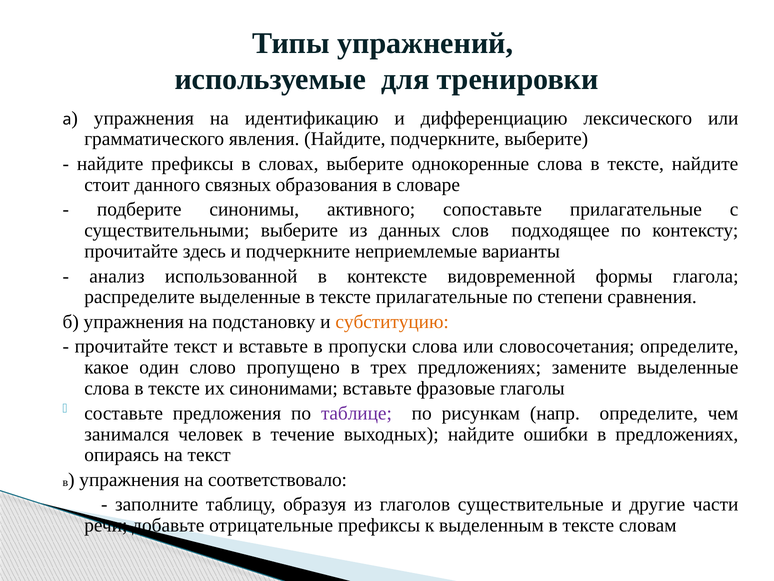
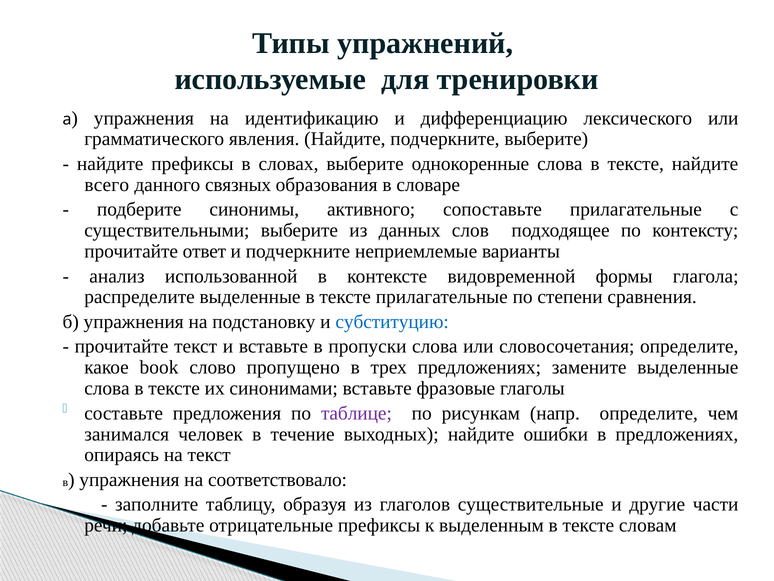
стоит: стоит -> всего (107, 185)
здесь: здесь -> ответ (204, 251)
субституцию colour: orange -> blue (392, 322)
один: один -> book (159, 367)
